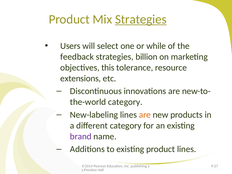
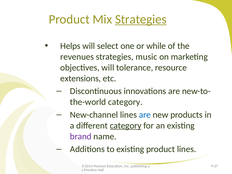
Users: Users -> Helps (70, 46)
feedback: feedback -> revenues (77, 57)
billion: billion -> music (146, 57)
objectives this: this -> will (108, 68)
New-labeling: New-labeling -> New-channel (94, 115)
are colour: orange -> blue (145, 115)
category underline: none -> present (126, 126)
